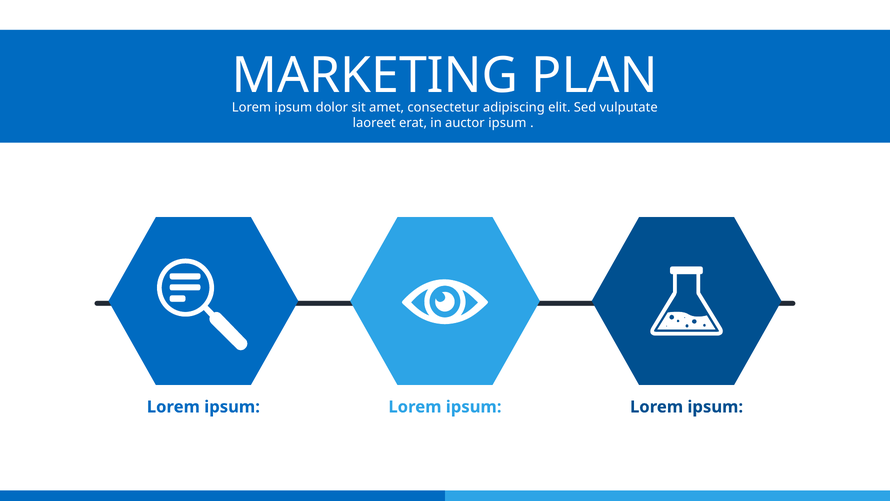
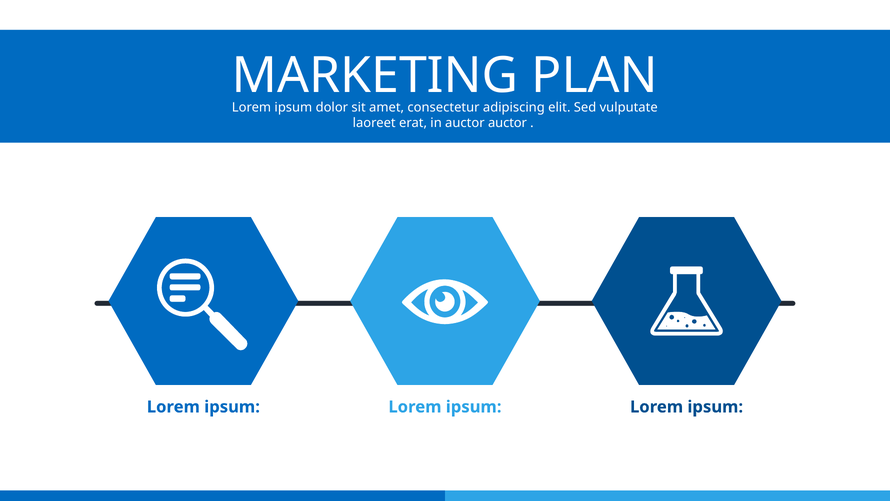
auctor ipsum: ipsum -> auctor (507, 123)
